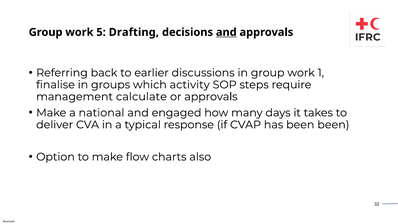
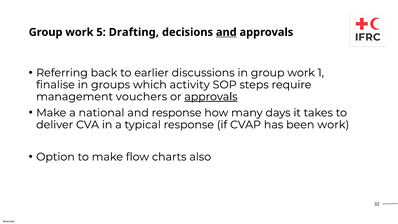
calculate: calculate -> vouchers (141, 97)
approvals underline: none -> present (211, 97)
and engaged: engaged -> response (177, 113)
been been: been -> work (333, 125)
